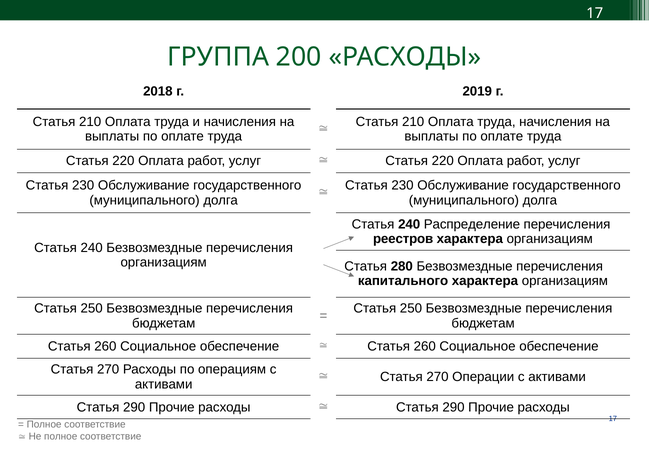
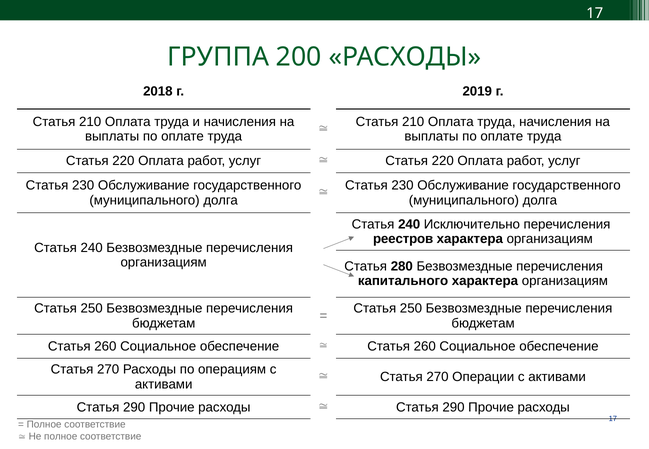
Распределение: Распределение -> Исключительно (472, 224)
